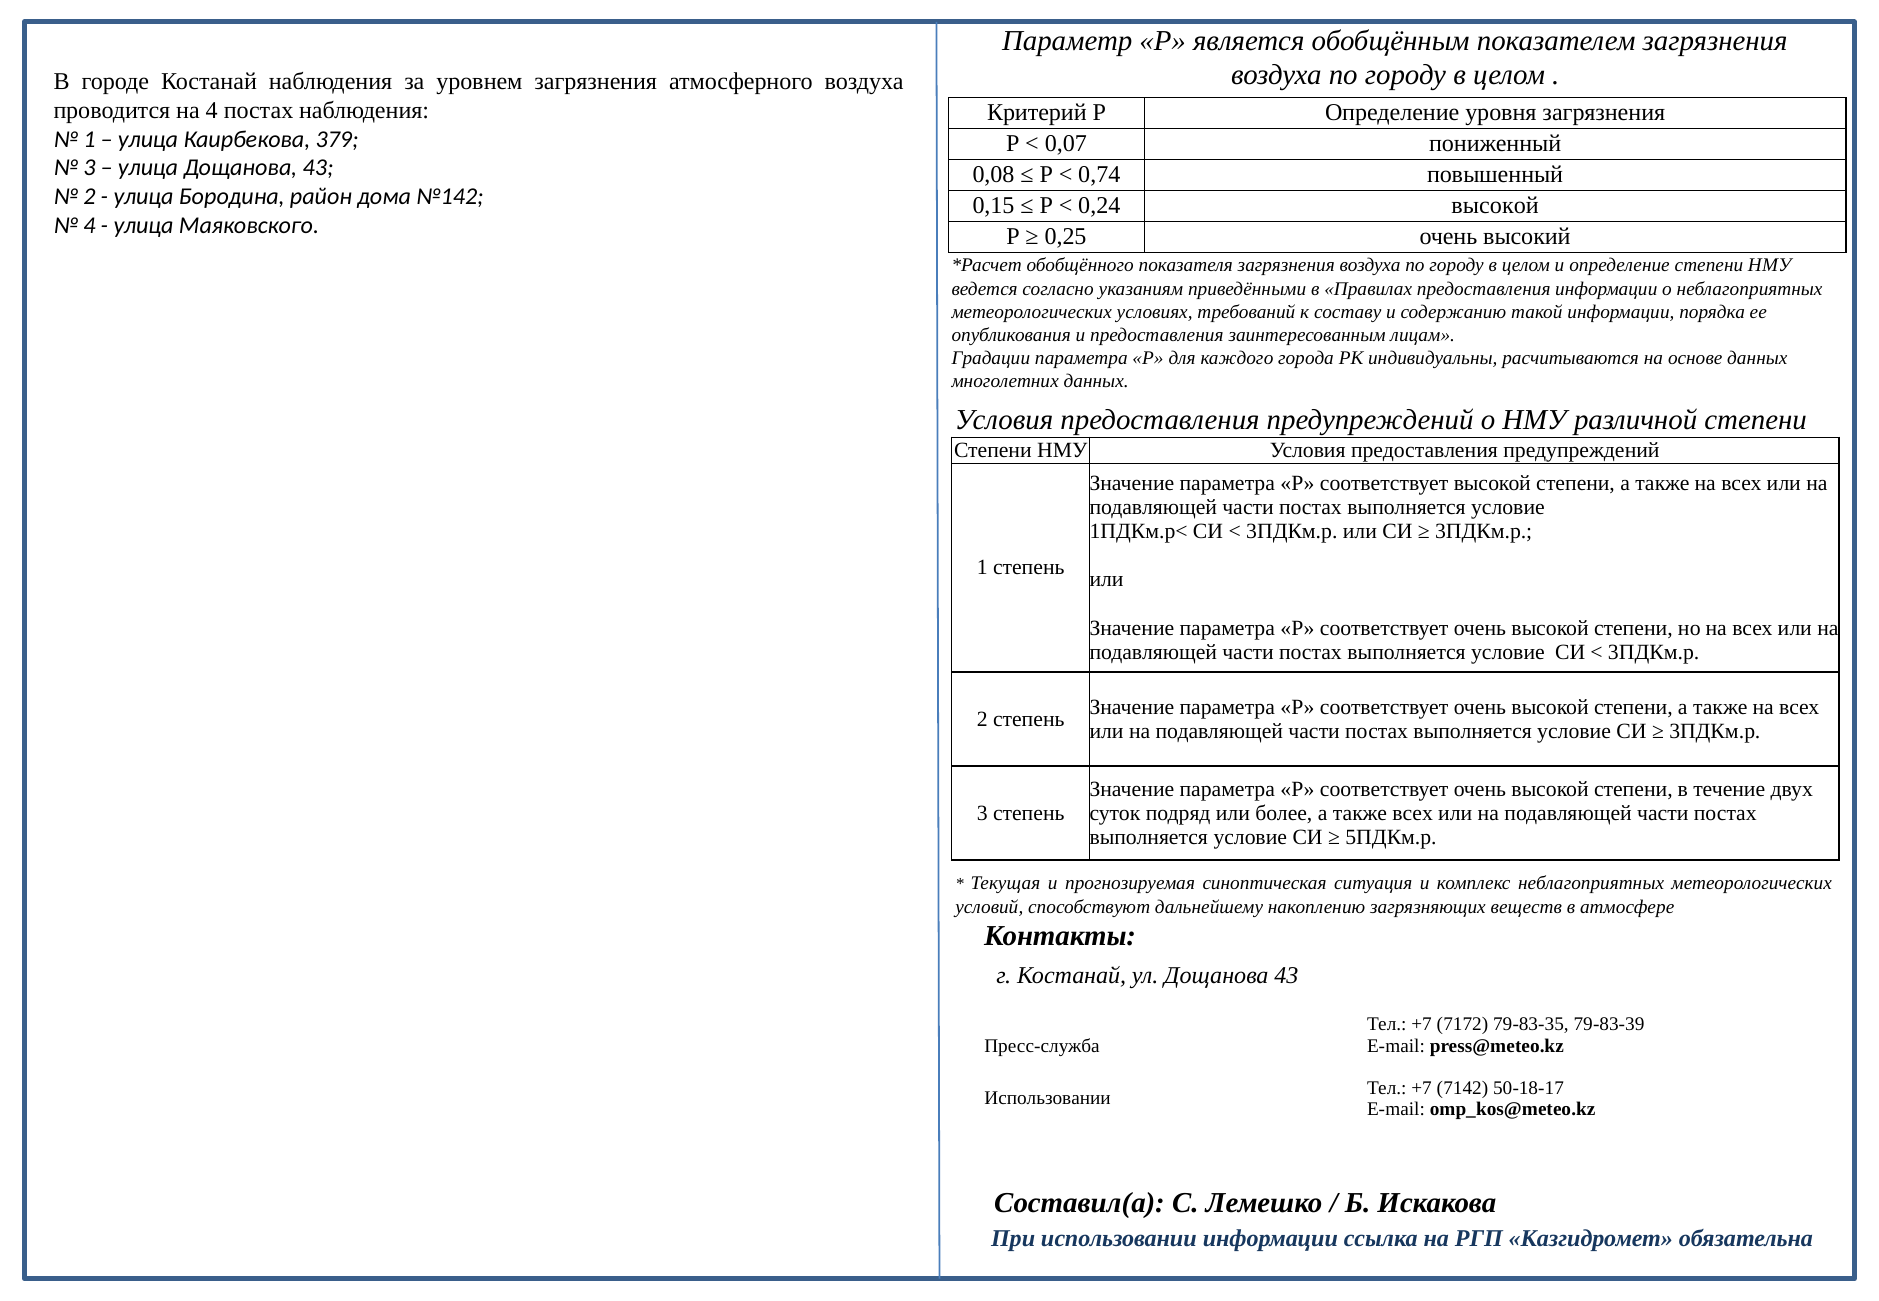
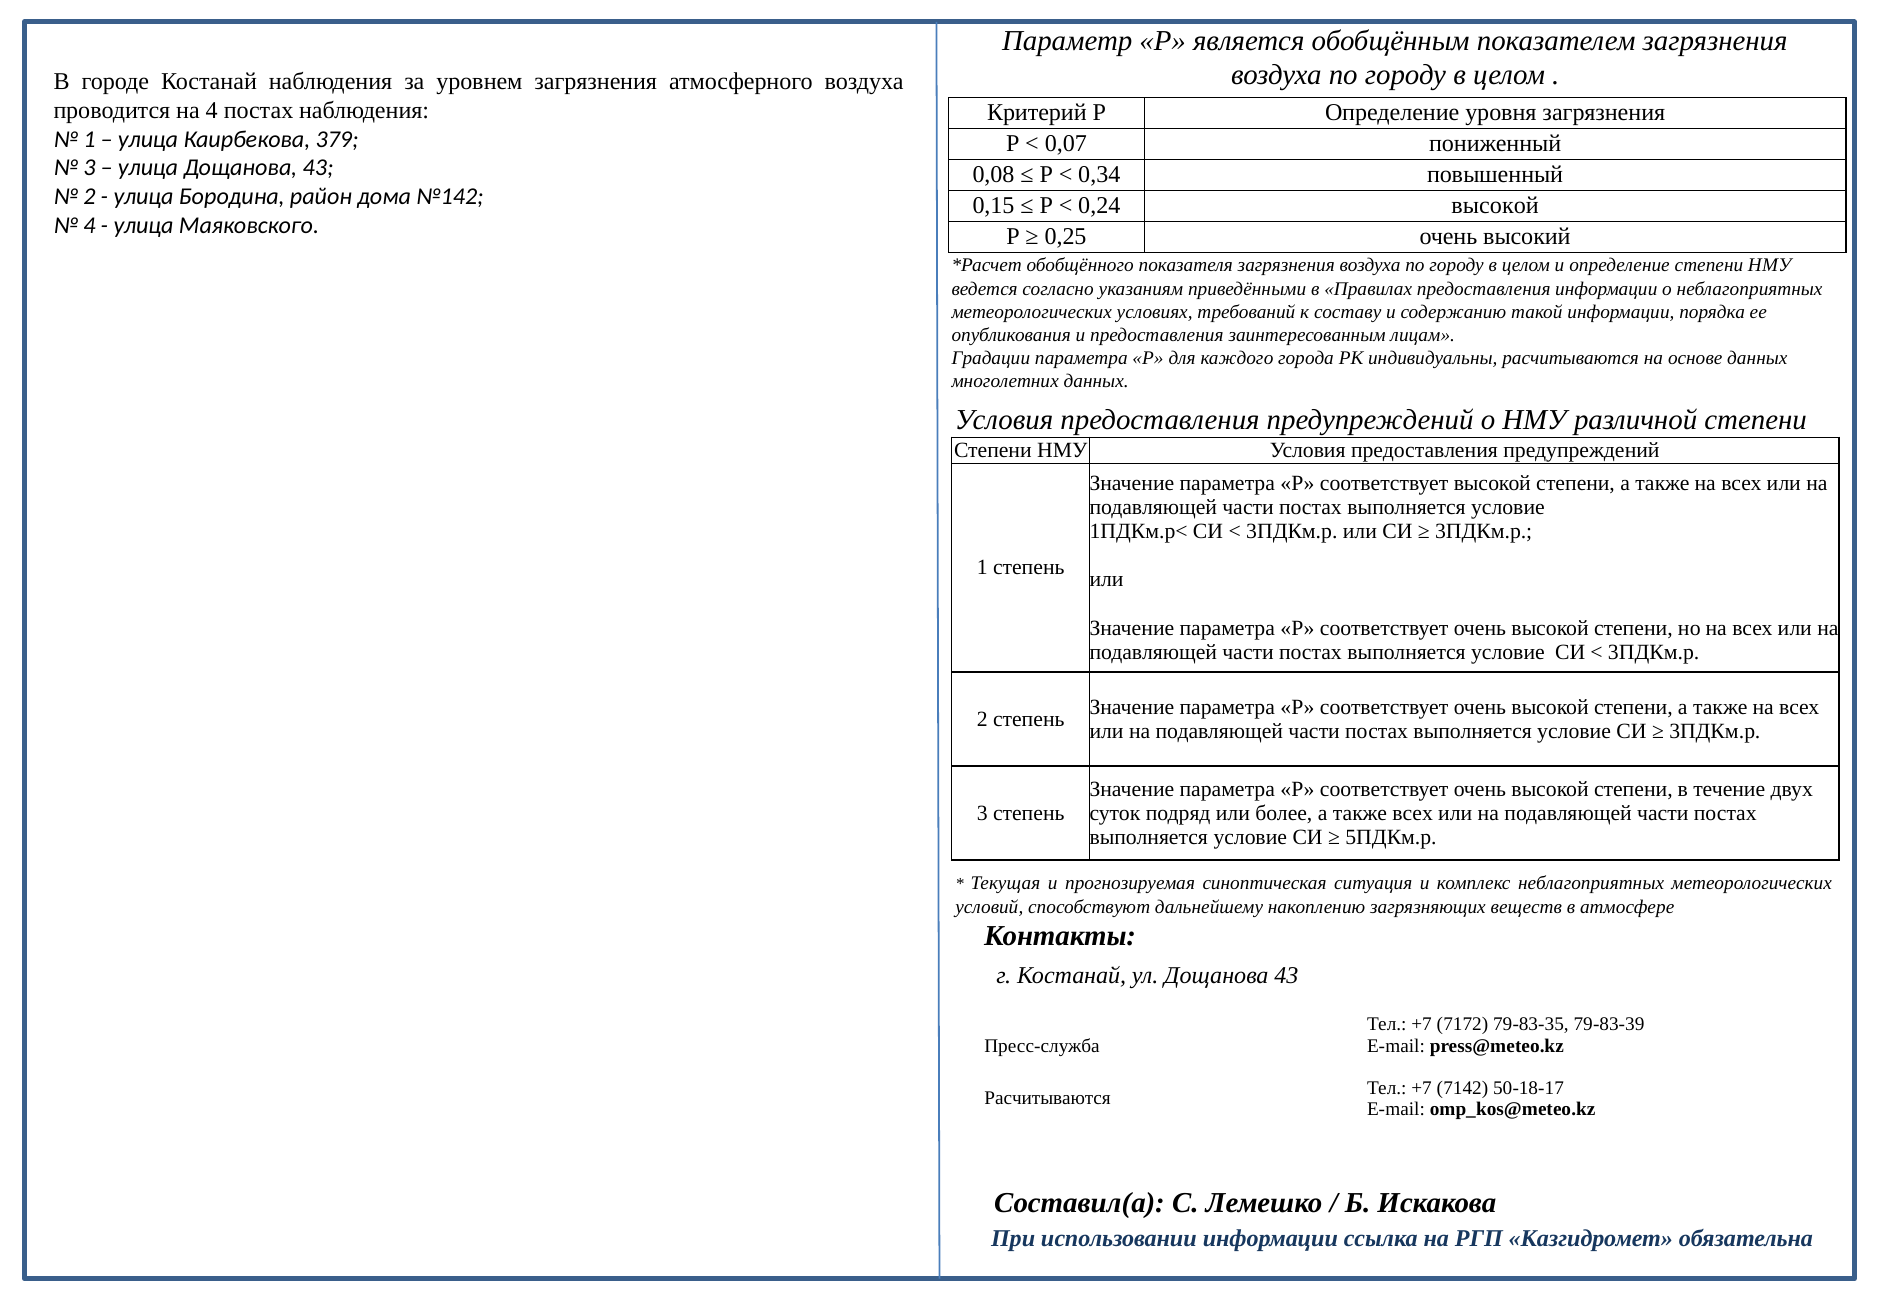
0,74: 0,74 -> 0,34 (1099, 175)
Использовании: Использовании -> Расчитываются (1048, 1098)
